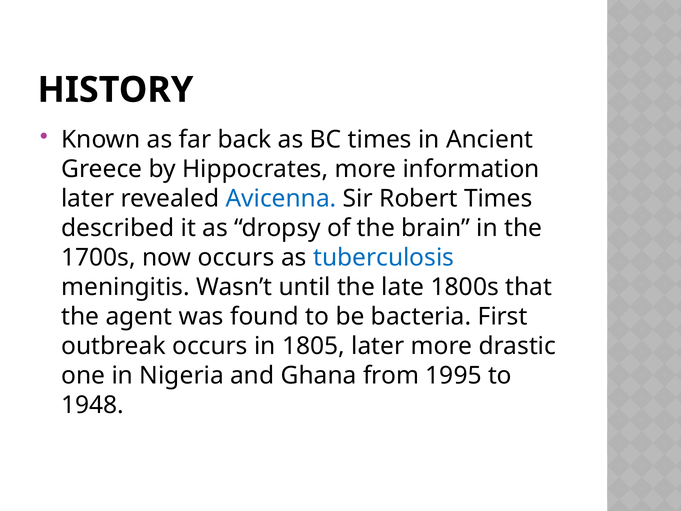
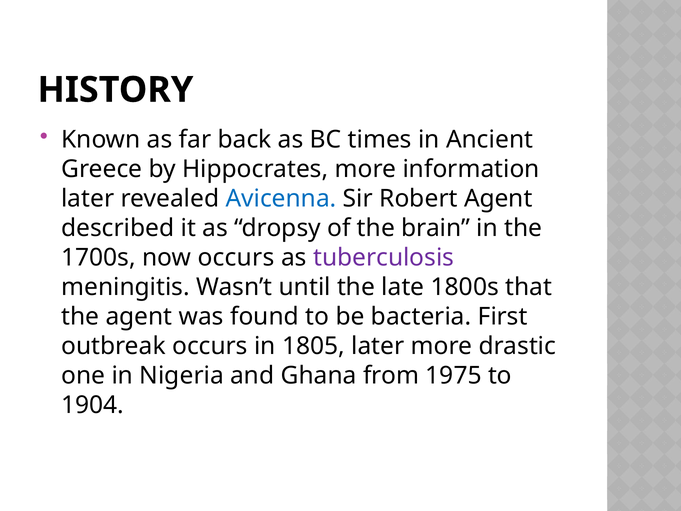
Robert Times: Times -> Agent (498, 199)
tuberculosis colour: blue -> purple (384, 258)
1995: 1995 -> 1975 (454, 376)
1948: 1948 -> 1904 (93, 405)
